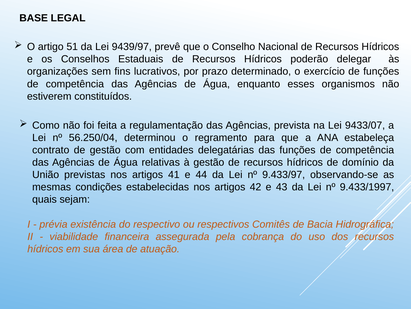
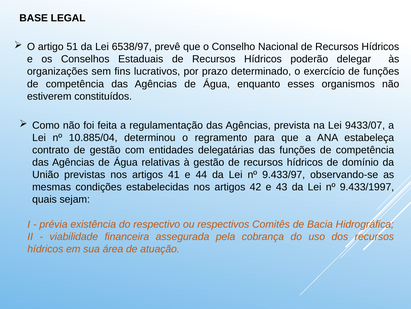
9439/97: 9439/97 -> 6538/97 (132, 47)
56.250/04: 56.250/04 -> 10.885/04 (93, 137)
